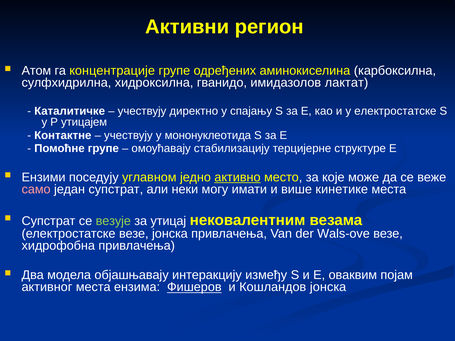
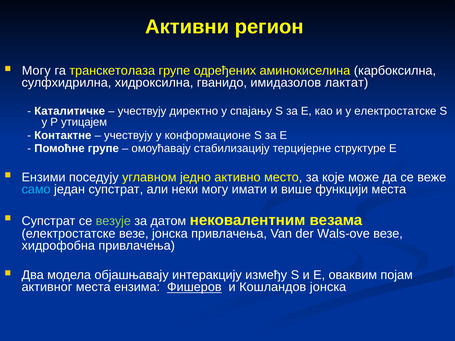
Атом: Атом -> Могу (36, 71)
концентрације: концентрације -> транскетолаза (112, 71)
мононуклеотида: мононуклеотида -> конформационе (208, 135)
активно underline: present -> none (237, 177)
само colour: pink -> light blue (36, 189)
кинетике: кинетике -> функцији (342, 189)
утицај: утицај -> датом (168, 221)
